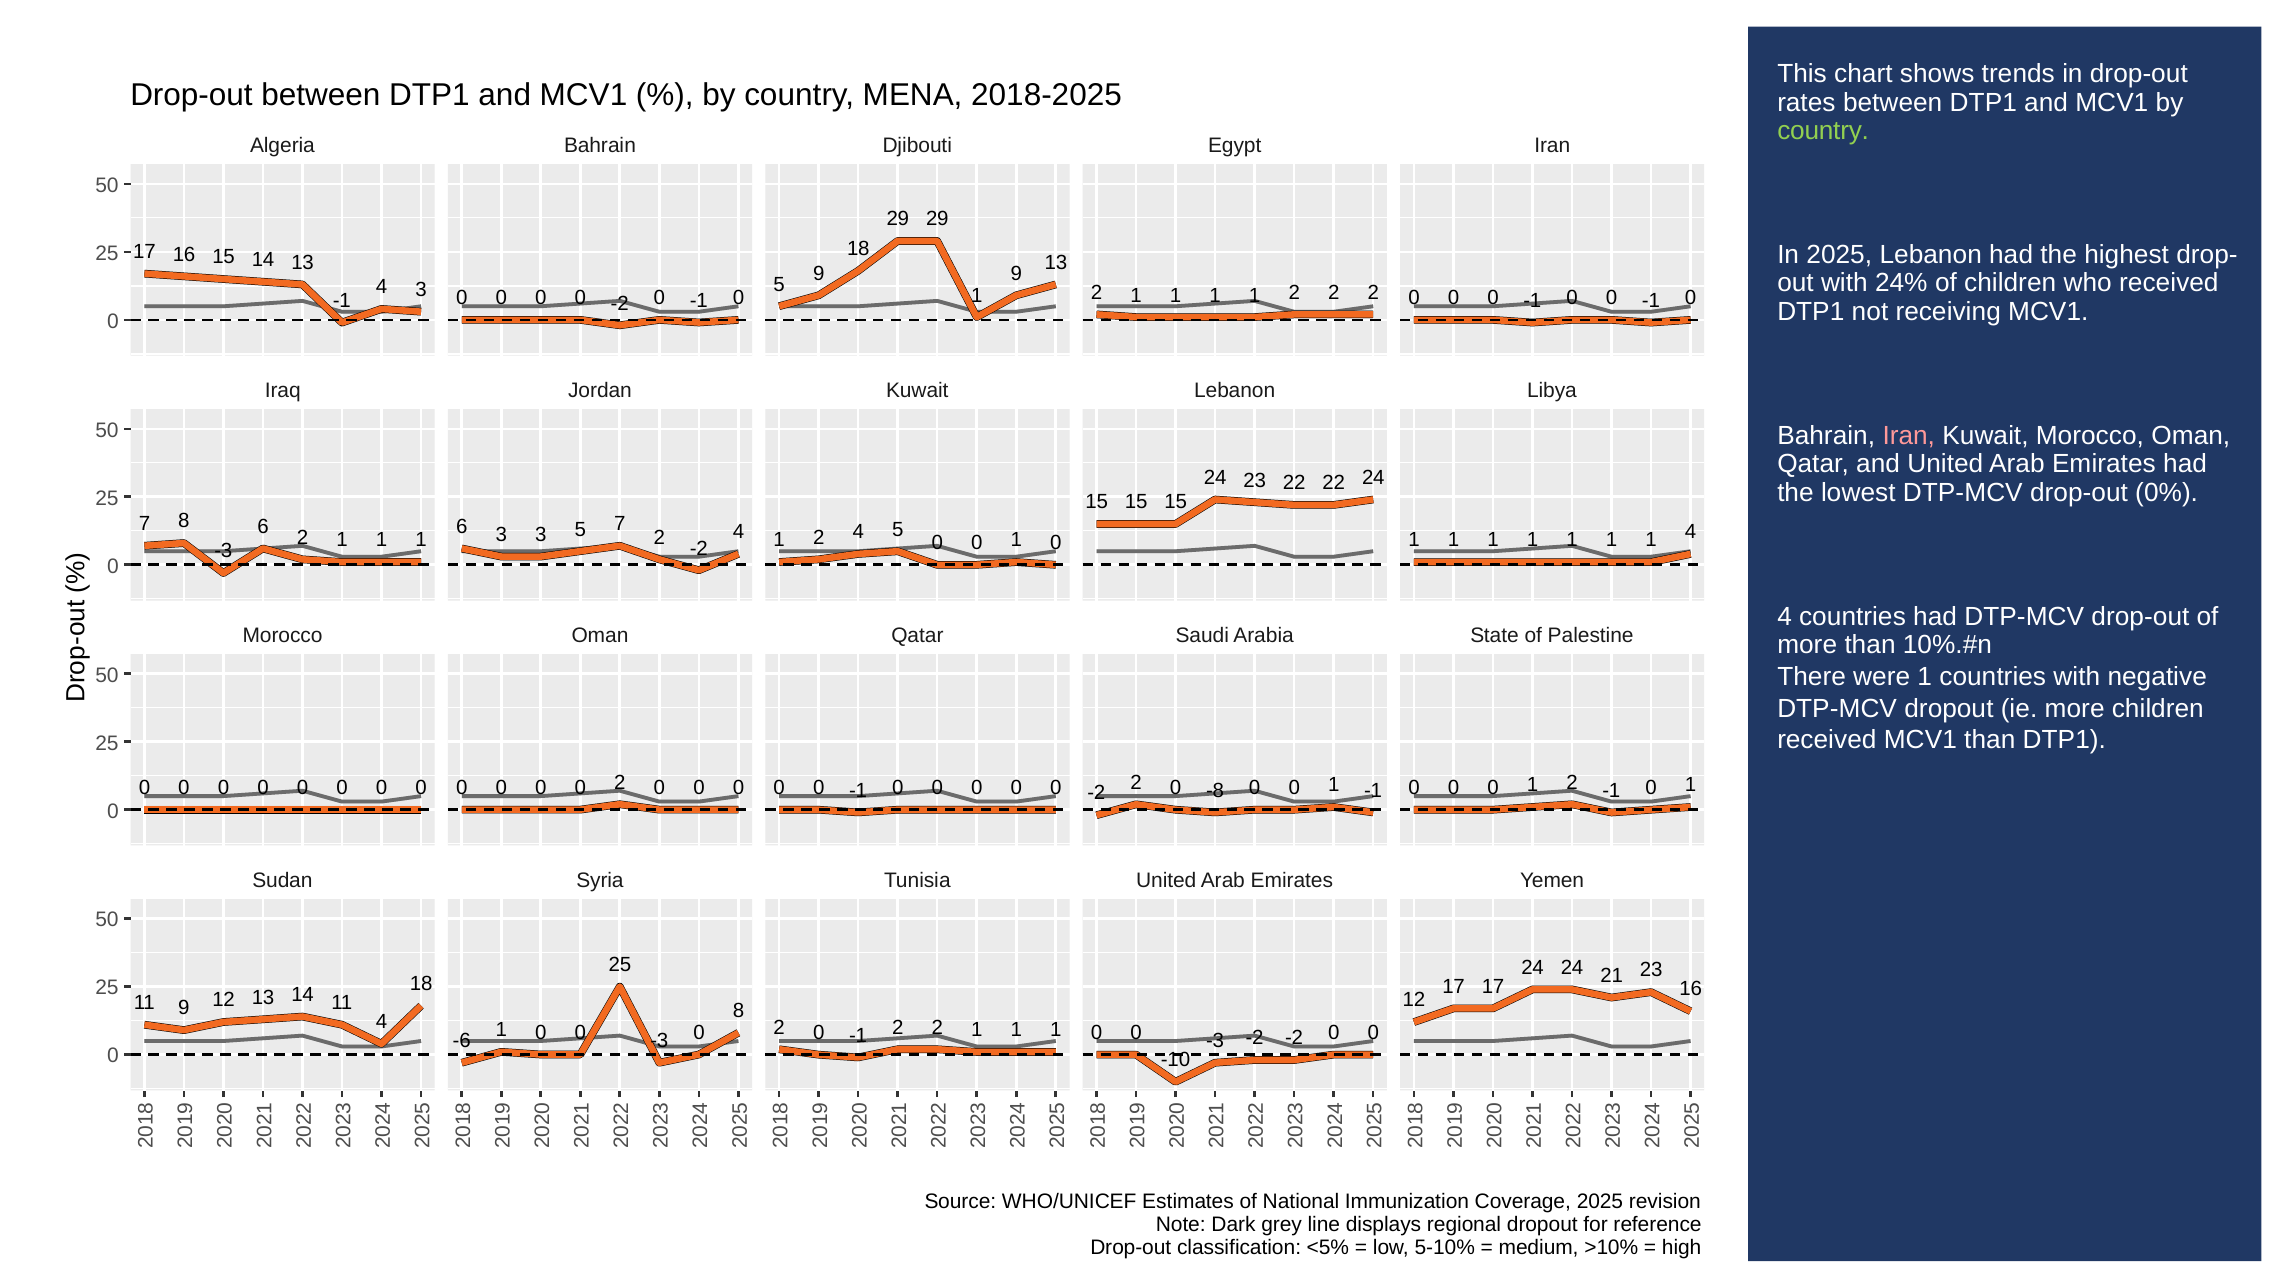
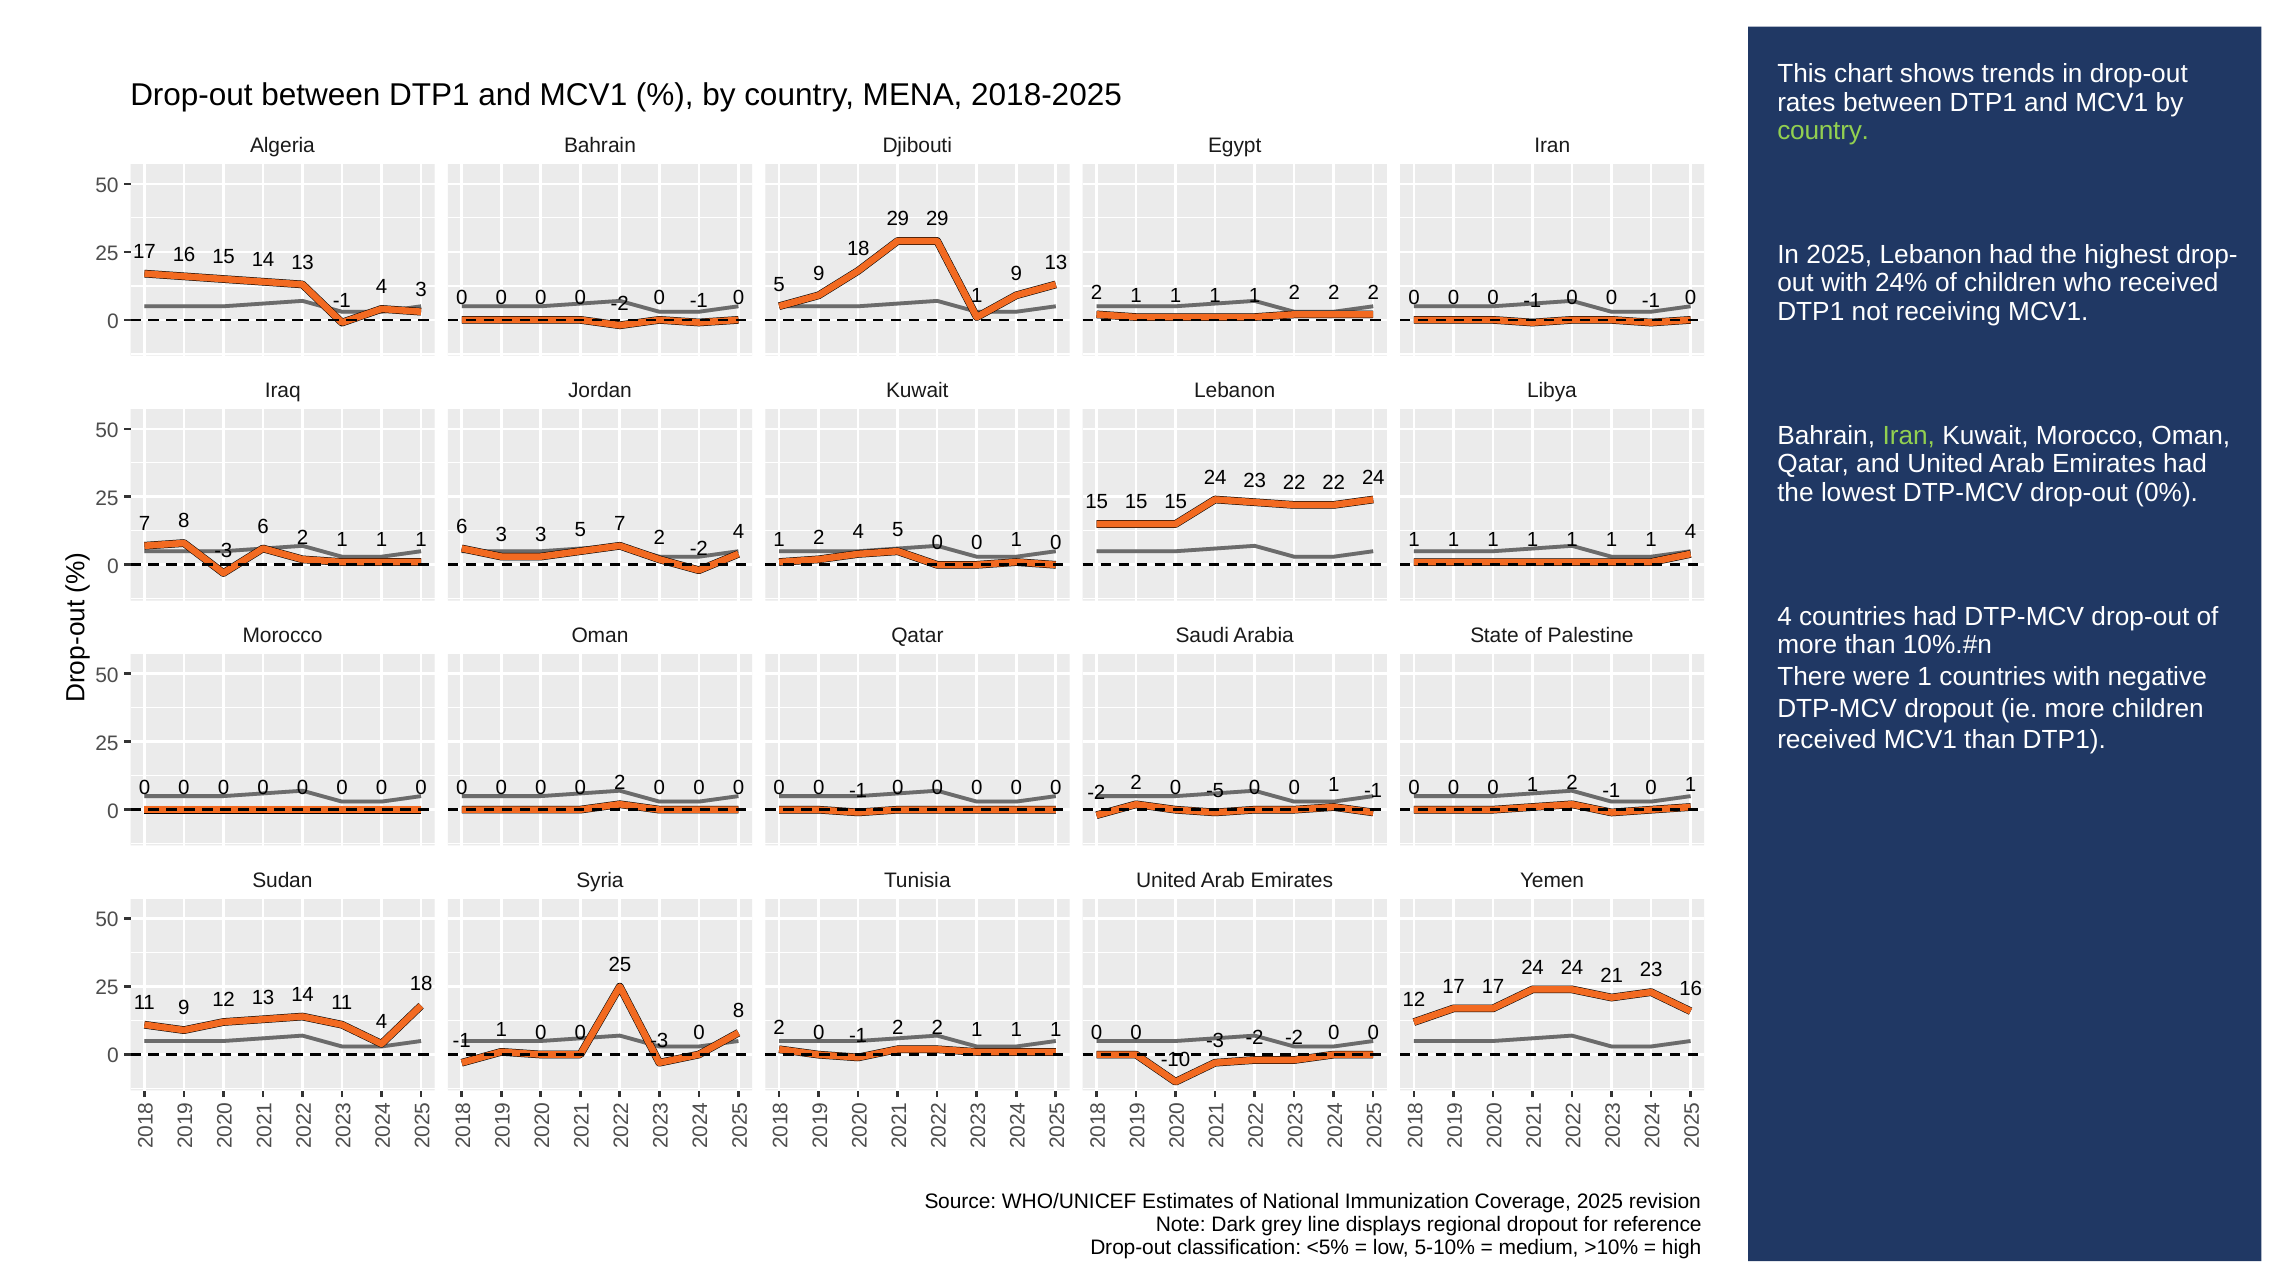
Iran colour: pink -> light green (1909, 436)
-8: -8 -> -5 (1215, 791)
-6: -6 -> -1 (462, 1041)
